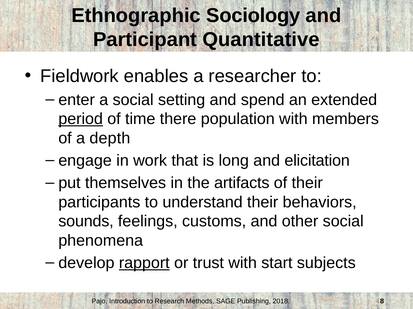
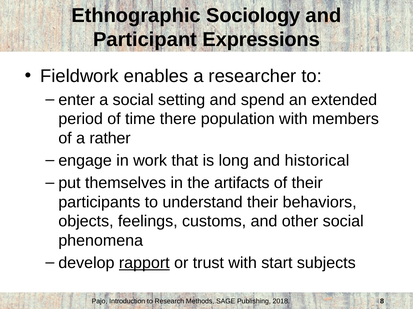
Quantitative: Quantitative -> Expressions (261, 40)
period underline: present -> none (81, 119)
depth: depth -> rather (110, 138)
elicitation: elicitation -> historical (317, 161)
sounds: sounds -> objects (86, 222)
